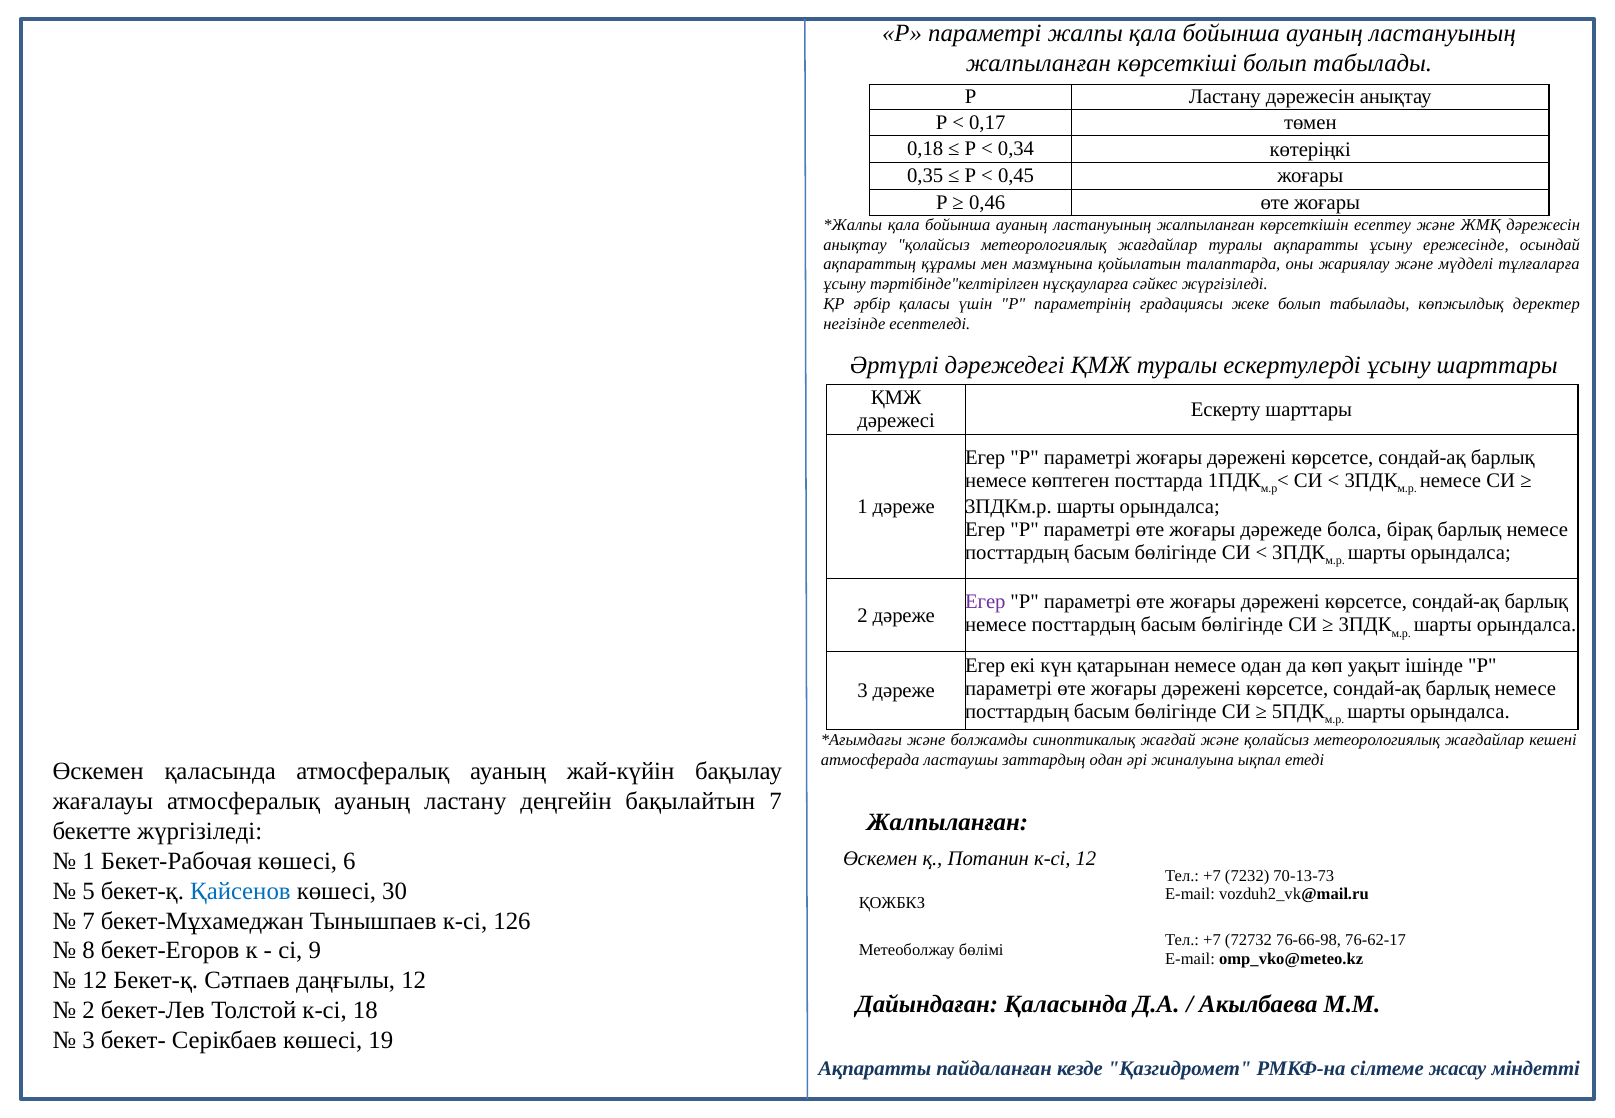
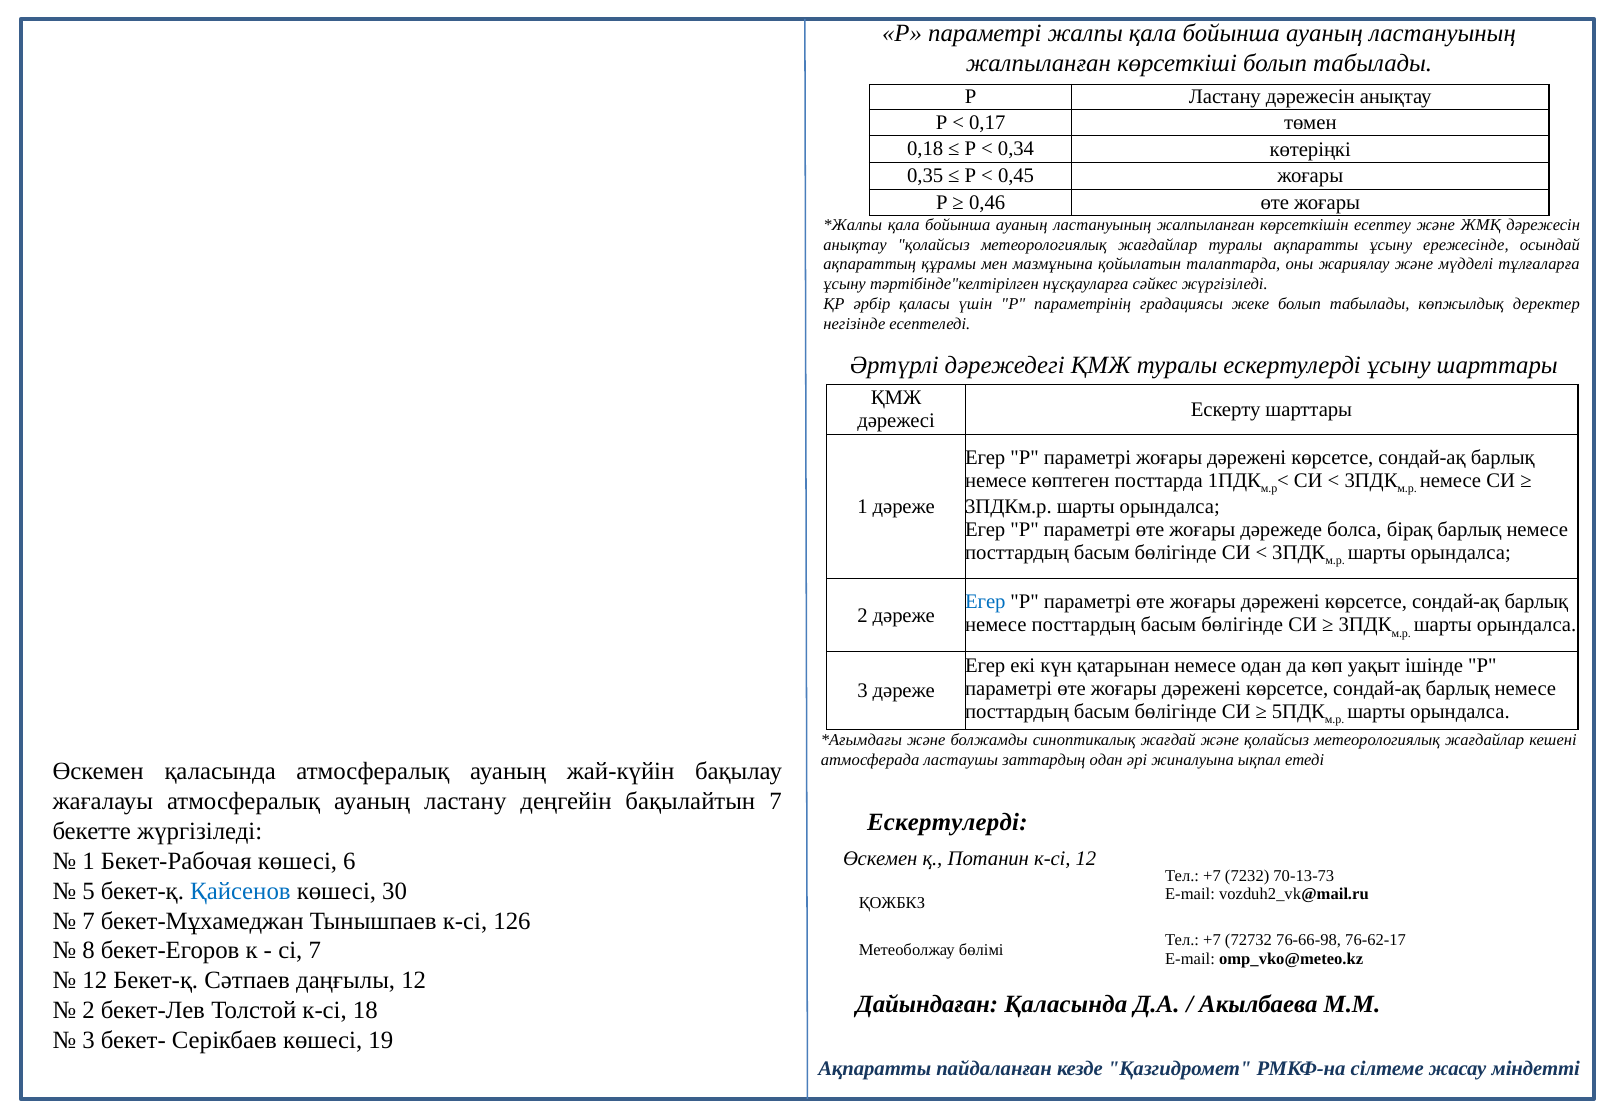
Егер colour: purple -> blue (985, 602)
Жалпыланған: Жалпыланған -> Ескертулерді (947, 822)
сі 9: 9 -> 7 (315, 951)
